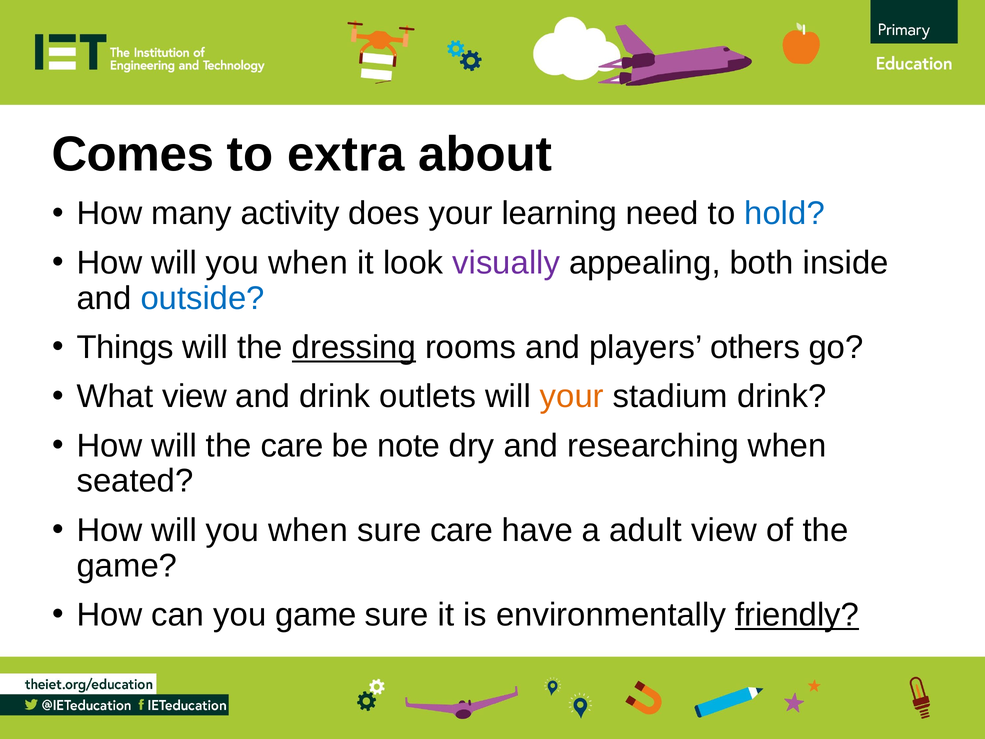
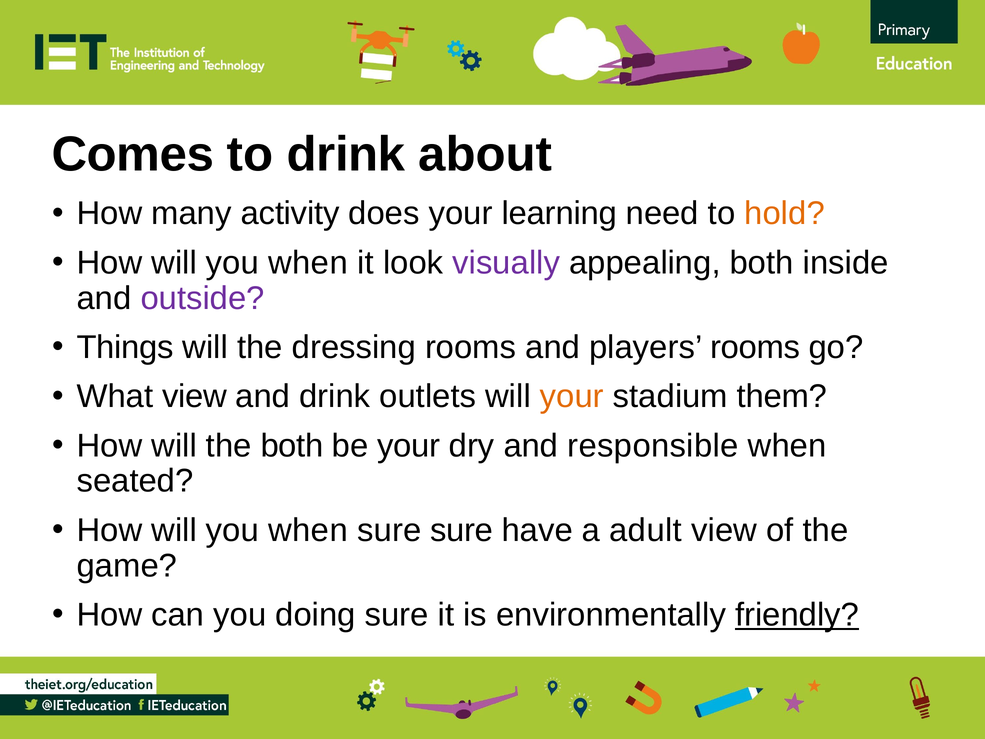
to extra: extra -> drink (346, 155)
hold colour: blue -> orange (785, 214)
outside colour: blue -> purple (203, 298)
dressing underline: present -> none (354, 347)
players others: others -> rooms (755, 347)
stadium drink: drink -> them (782, 396)
the care: care -> both (292, 446)
be note: note -> your (409, 446)
researching: researching -> responsible (653, 446)
sure care: care -> sure (462, 530)
you game: game -> doing (316, 615)
